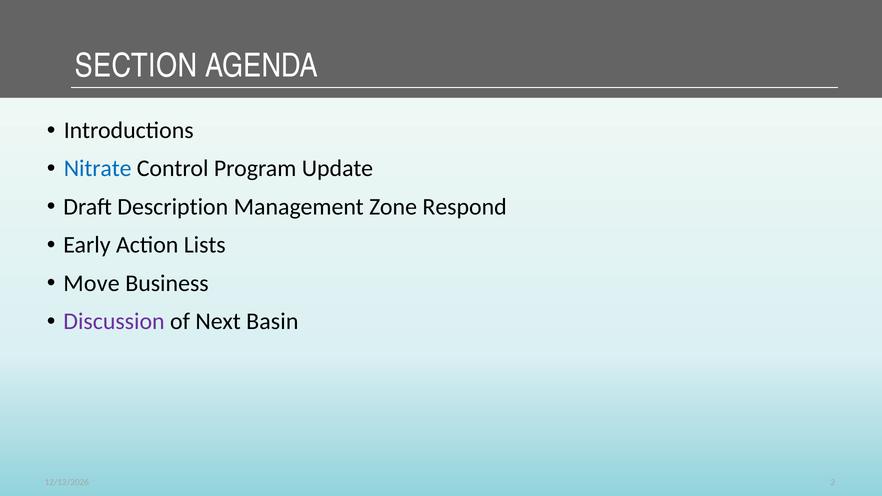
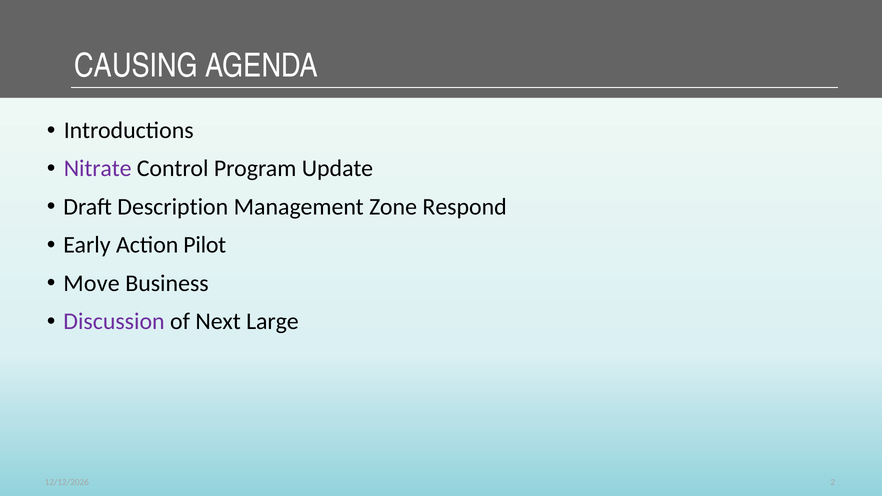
SECTION: SECTION -> CAUSING (136, 66)
Nitrate colour: blue -> purple (98, 169)
Lists: Lists -> Pilot (205, 245)
Basin: Basin -> Large (272, 321)
